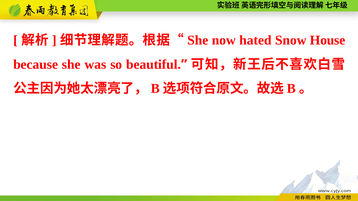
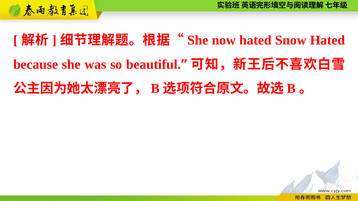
Snow House: House -> Hated (328, 40)
